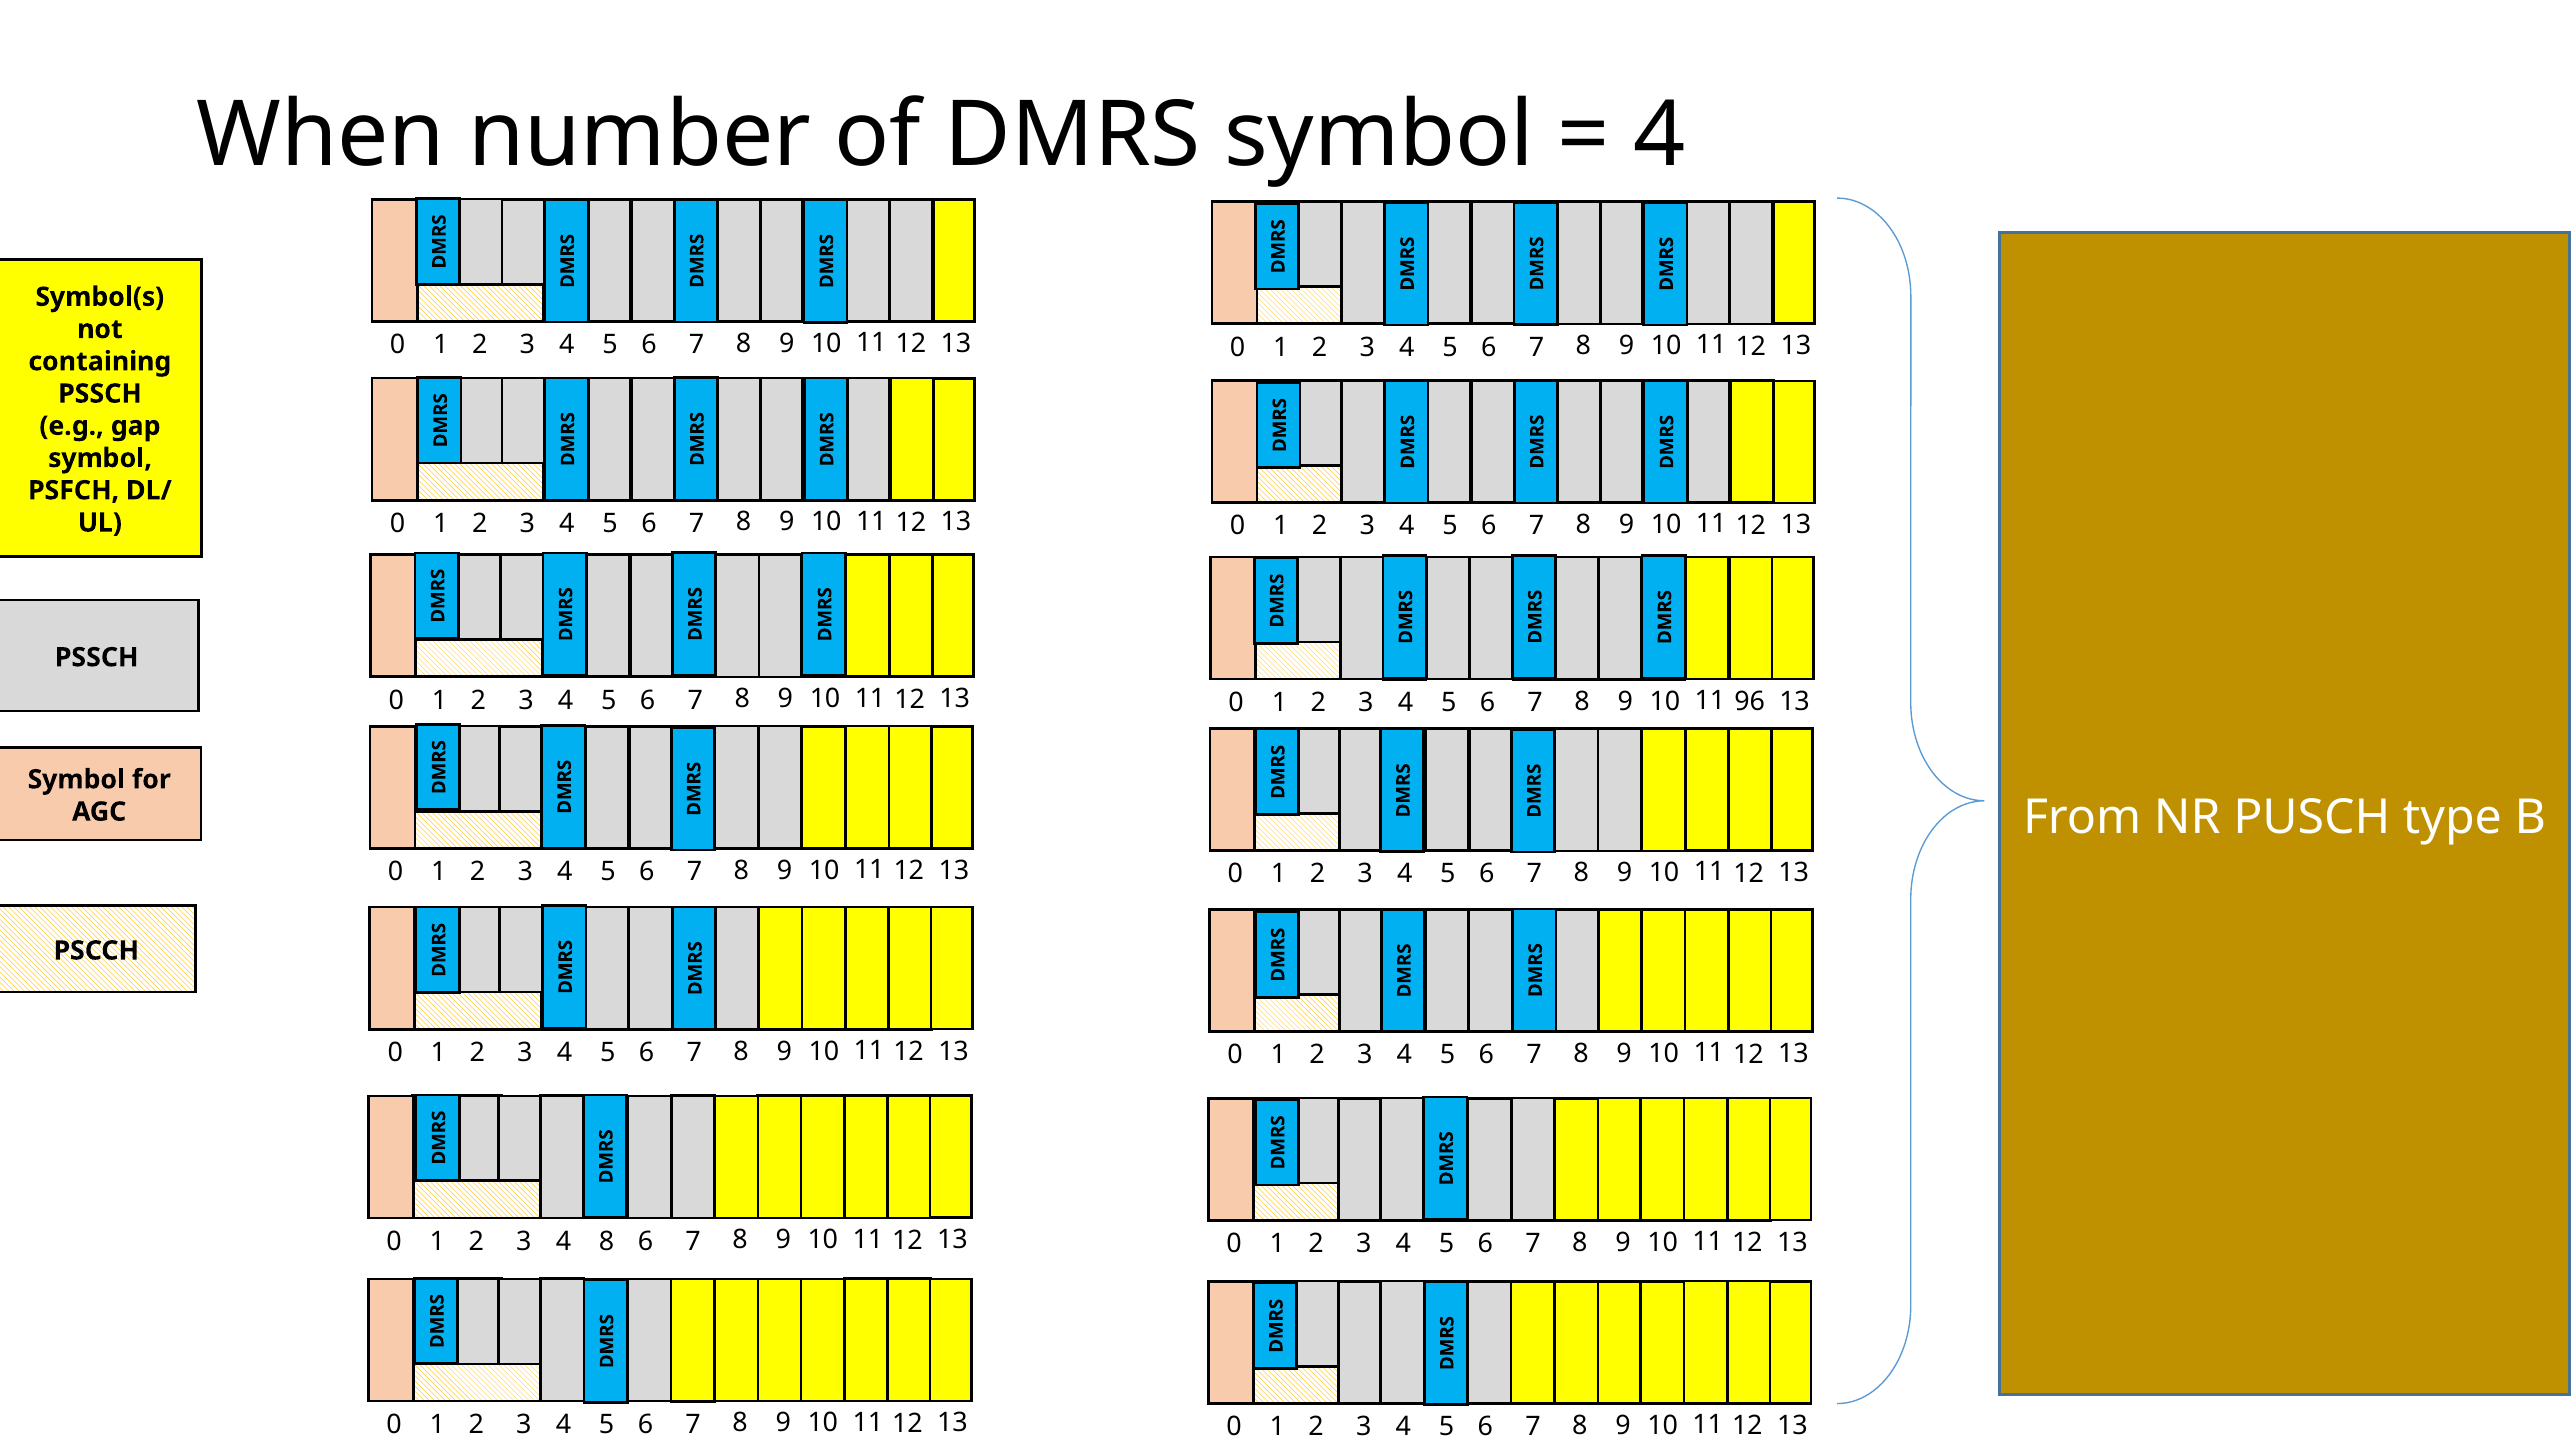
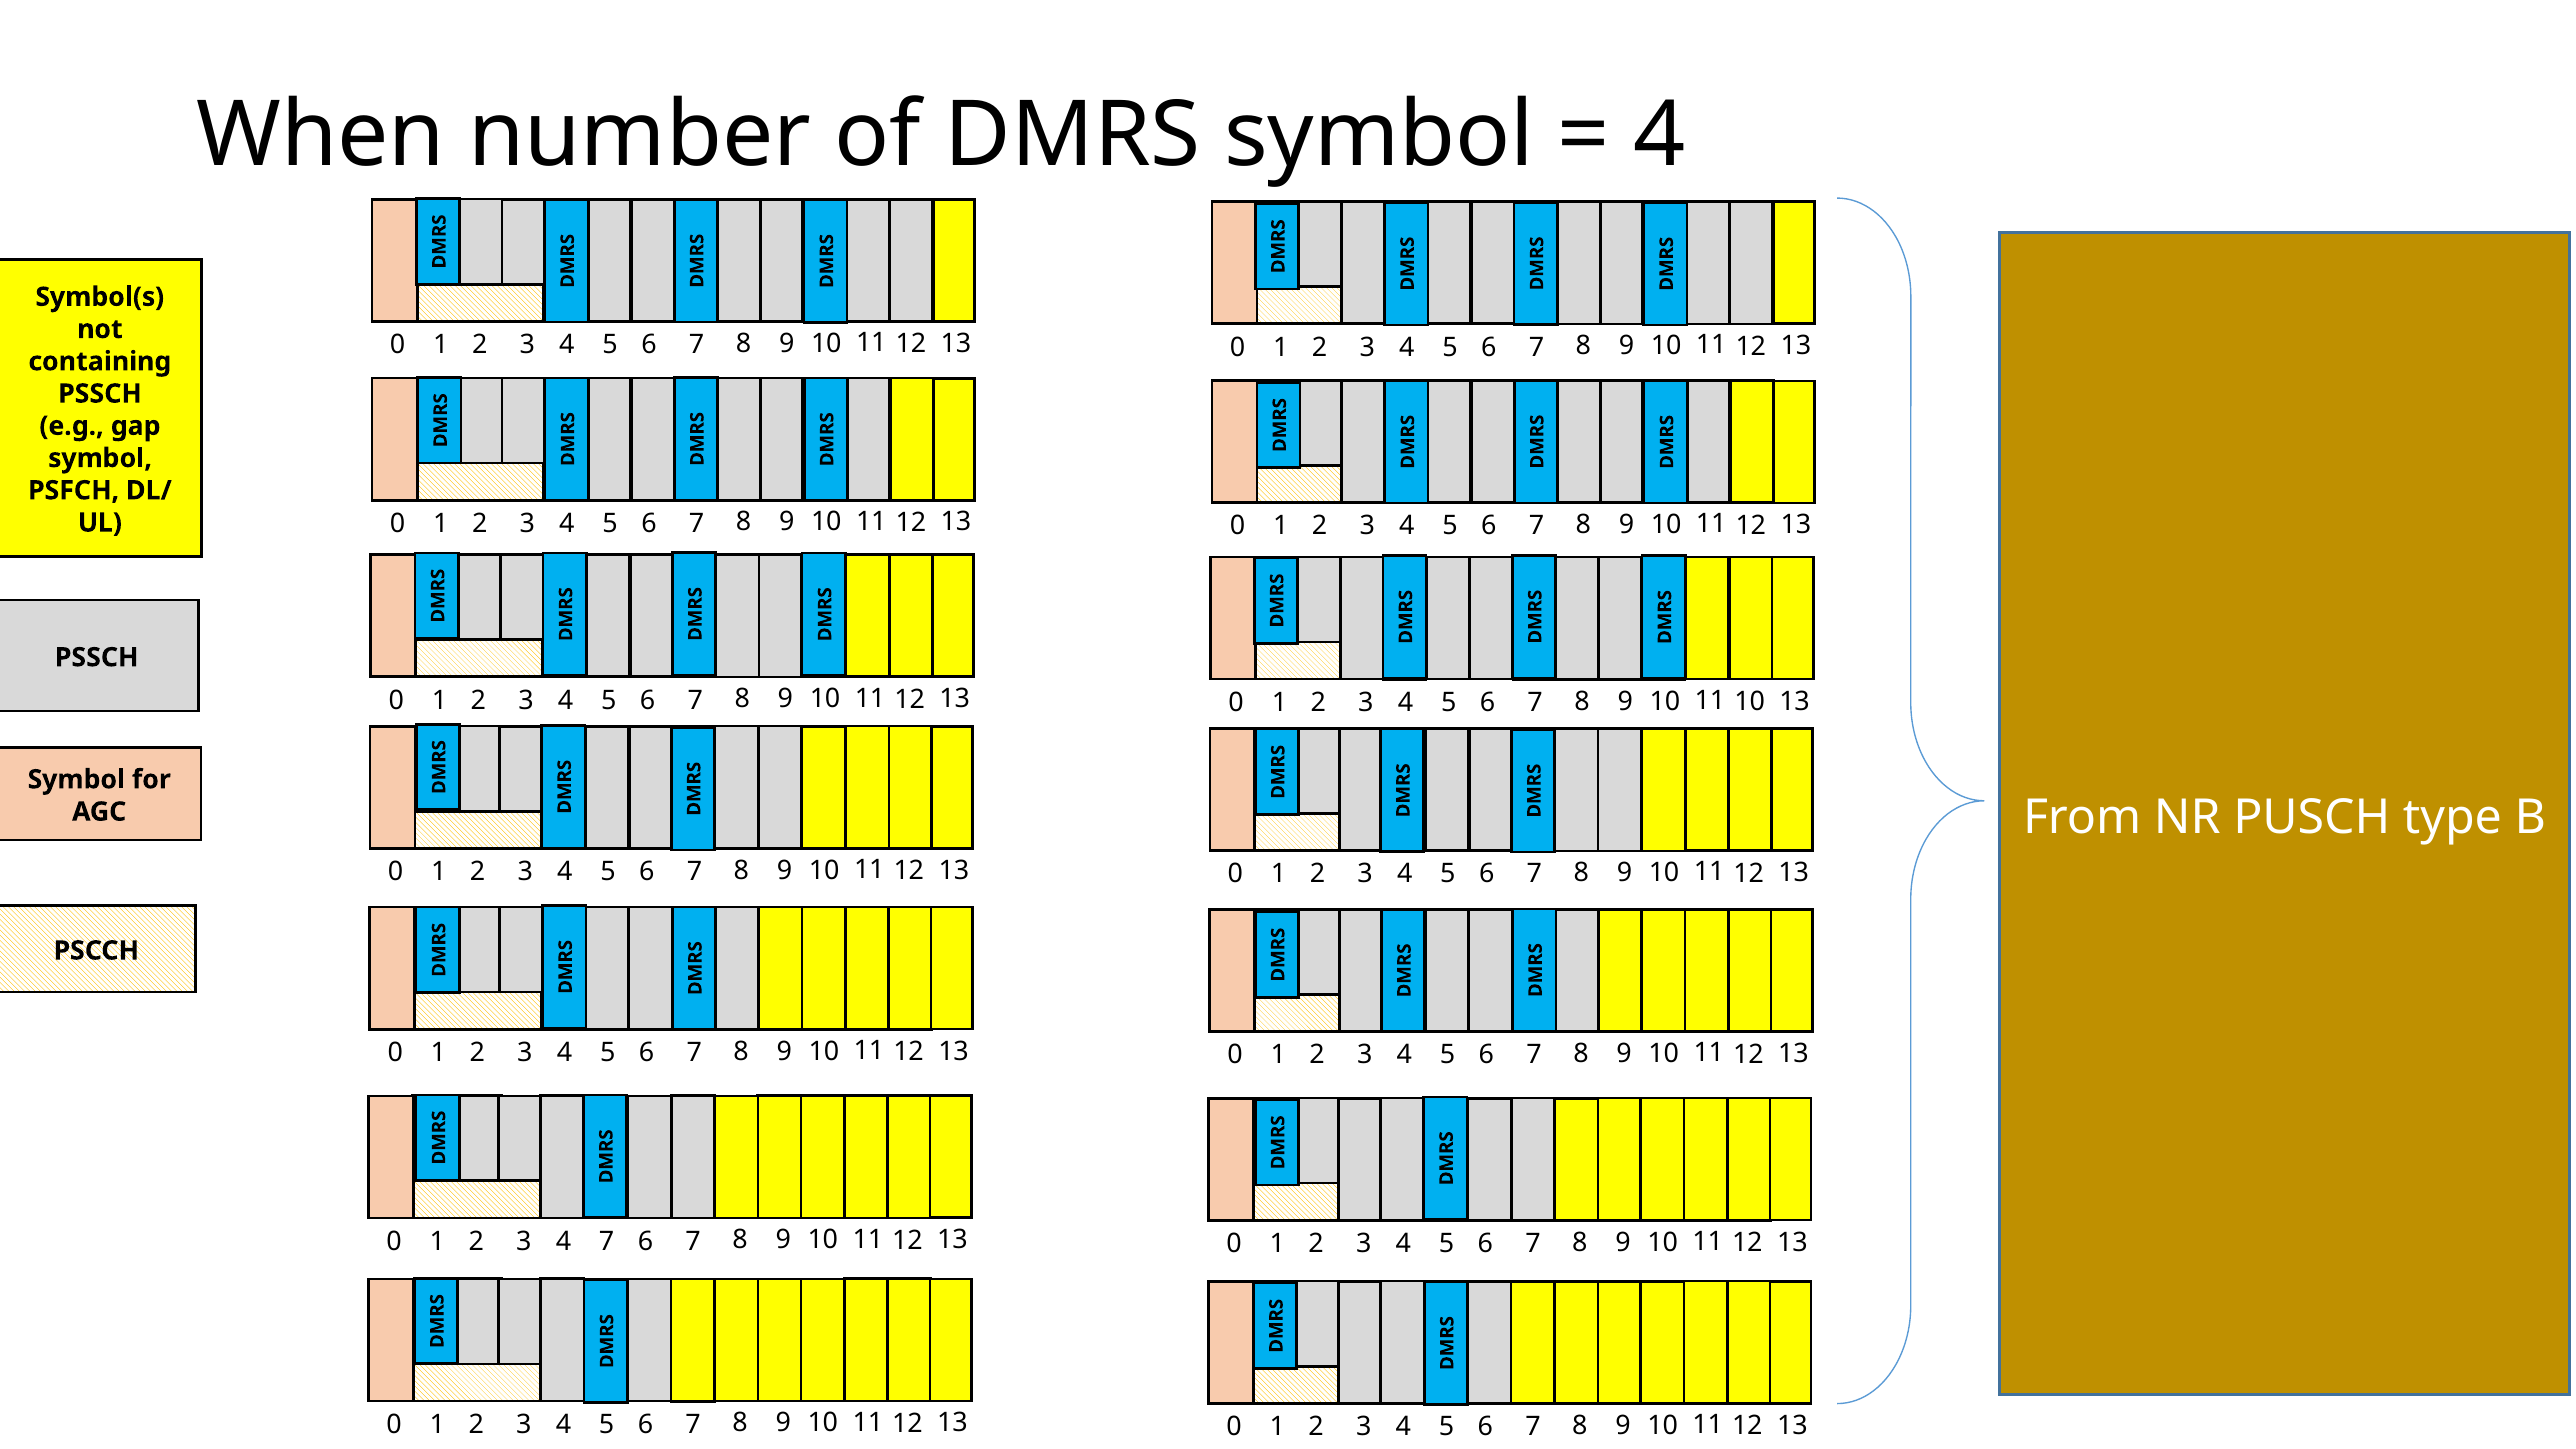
11 96: 96 -> 10 (1750, 702)
4 8: 8 -> 7 (607, 1241)
